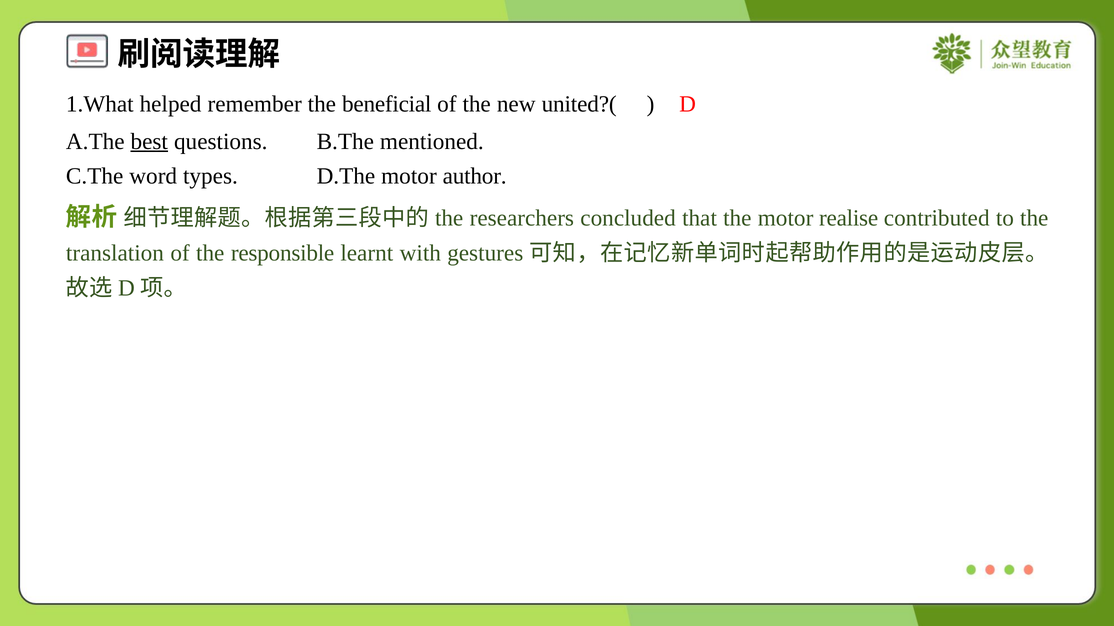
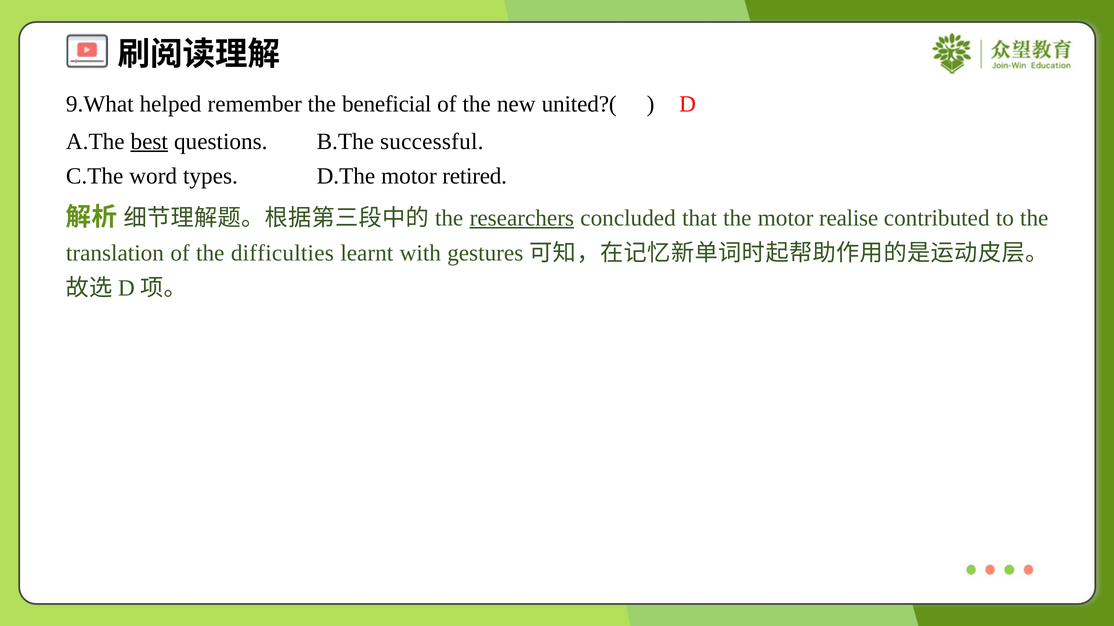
1.What: 1.What -> 9.What (100, 104)
mentioned: mentioned -> successful (432, 142)
author: author -> retired (475, 176)
researchers underline: none -> present (522, 218)
responsible: responsible -> difficulties (282, 253)
